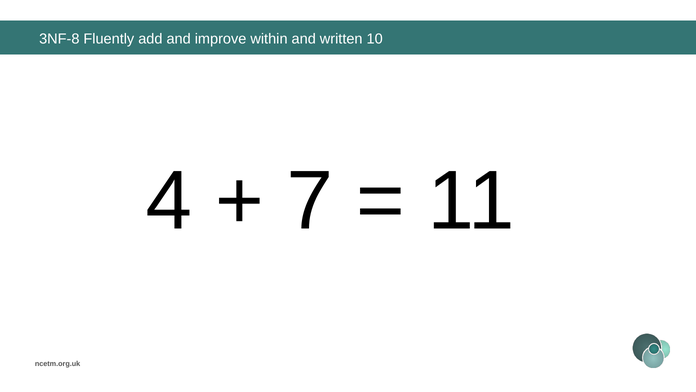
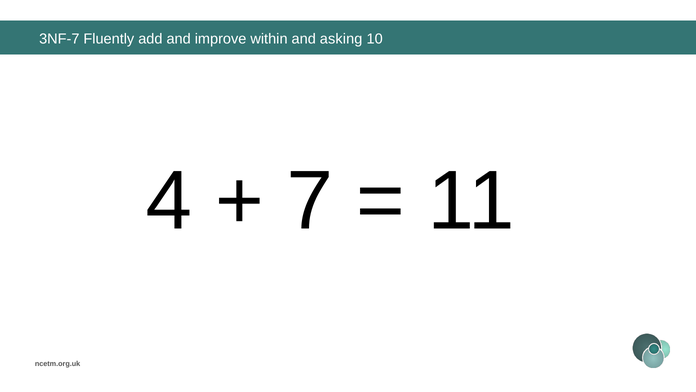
3NF-8: 3NF-8 -> 3NF-7 (59, 39)
written: written -> asking (341, 39)
